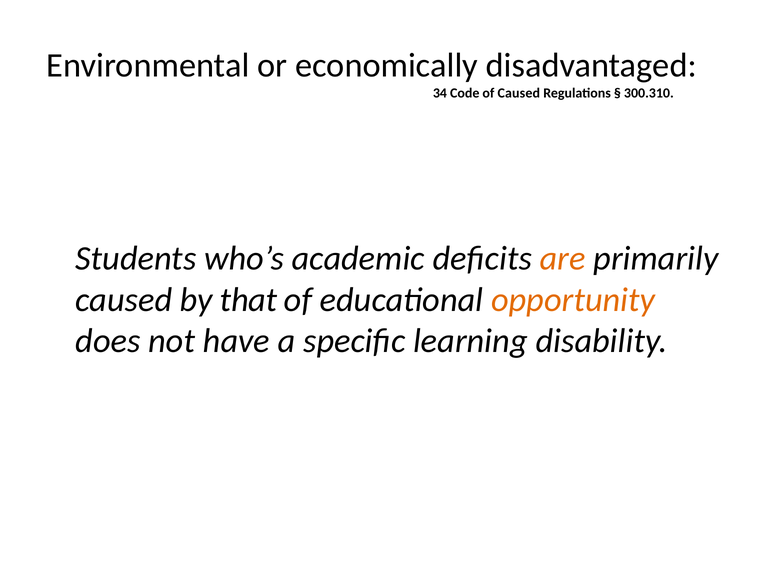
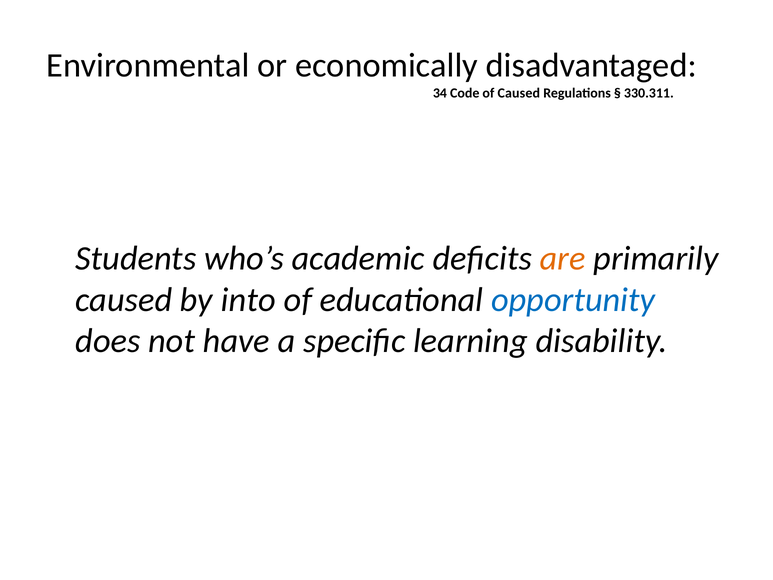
300.310: 300.310 -> 330.311 (649, 93)
that: that -> into (248, 300)
opportunity colour: orange -> blue (573, 300)
